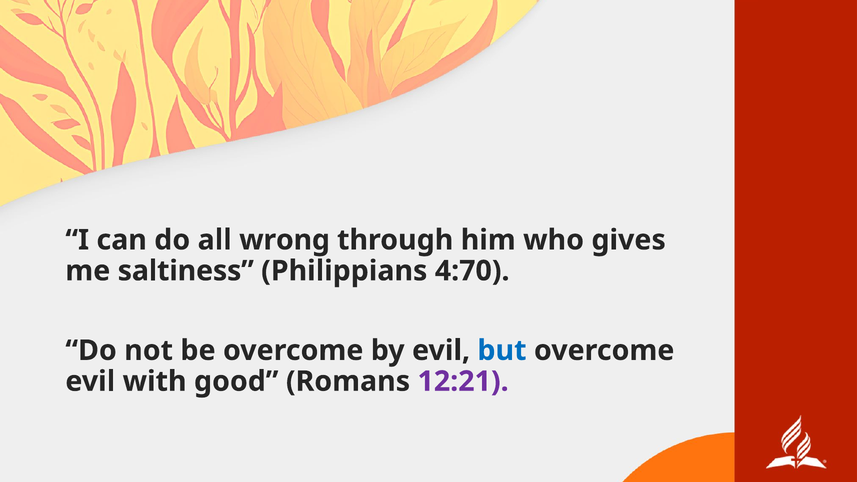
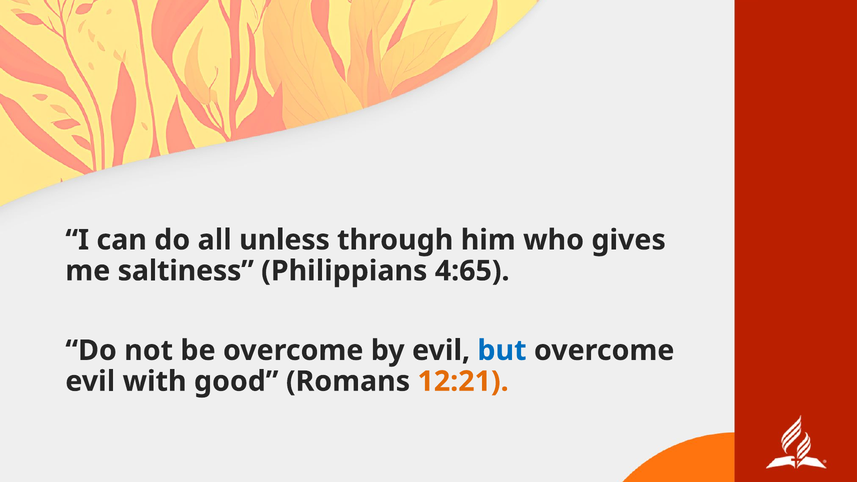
wrong: wrong -> unless (285, 240)
4:70: 4:70 -> 4:65 (472, 271)
12:21 colour: purple -> orange (463, 381)
